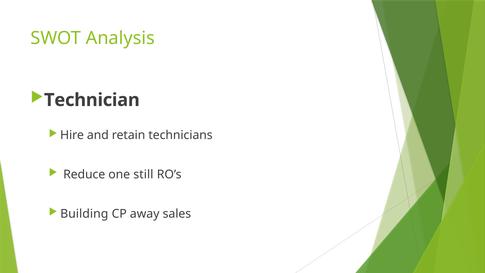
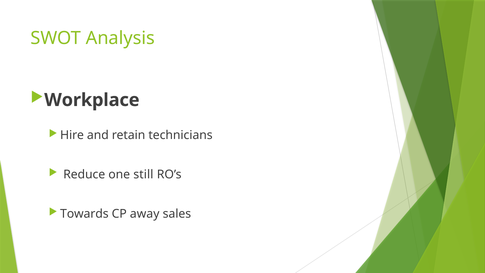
Technician: Technician -> Workplace (92, 100)
Building: Building -> Towards (84, 214)
